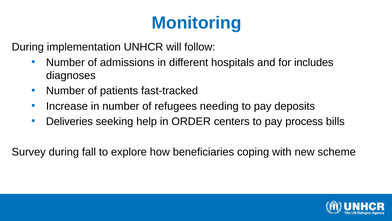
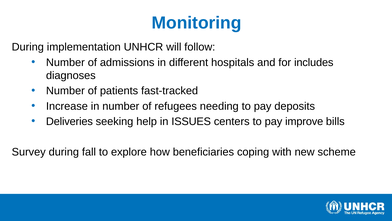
ORDER: ORDER -> ISSUES (191, 121)
process: process -> improve (304, 121)
